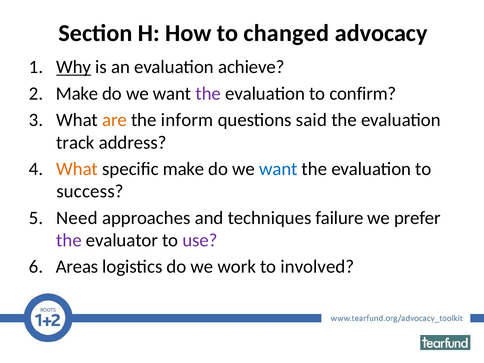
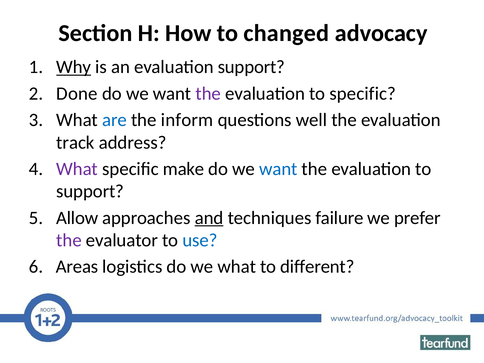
evaluation achieve: achieve -> support (251, 67)
Make: Make -> Done (77, 93)
to confirm: confirm -> specific (363, 93)
are colour: orange -> blue (114, 120)
said: said -> well (311, 120)
What colour: orange -> purple (77, 169)
success: success -> support (90, 191)
Need: Need -> Allow (77, 218)
and underline: none -> present (209, 218)
use colour: purple -> blue (200, 240)
we work: work -> what (237, 267)
involved: involved -> different (317, 267)
